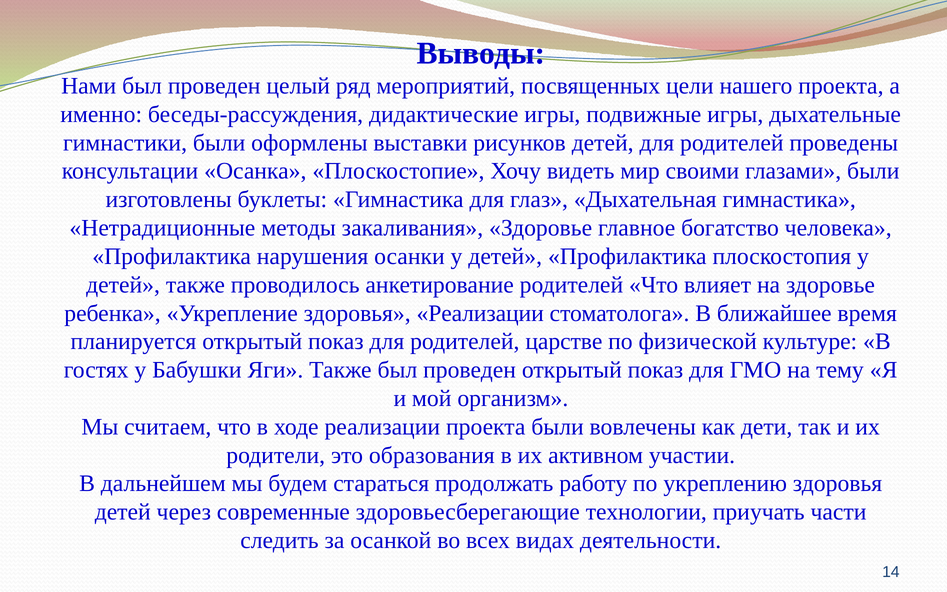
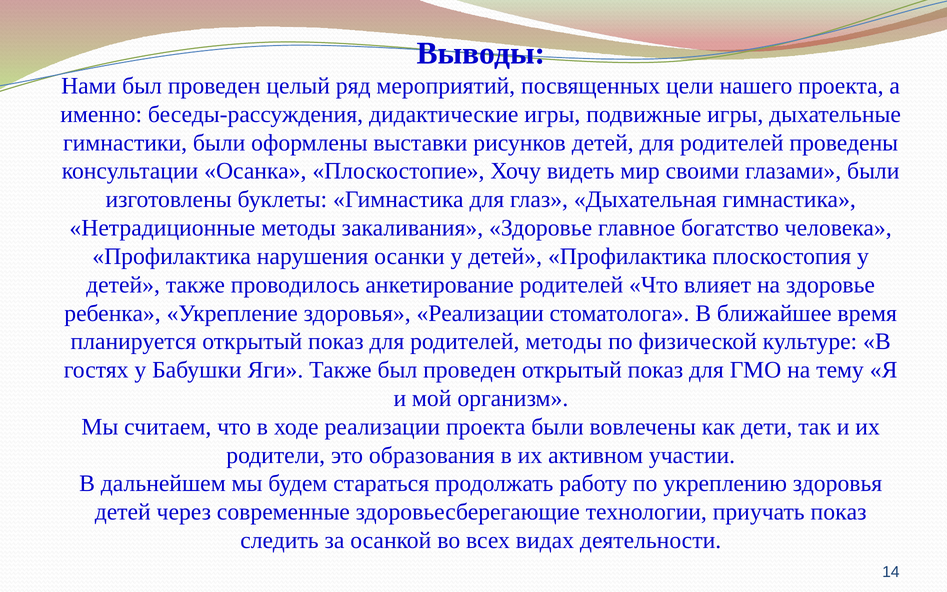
родителей царстве: царстве -> методы (564, 342)
приучать части: части -> показ (839, 512)
